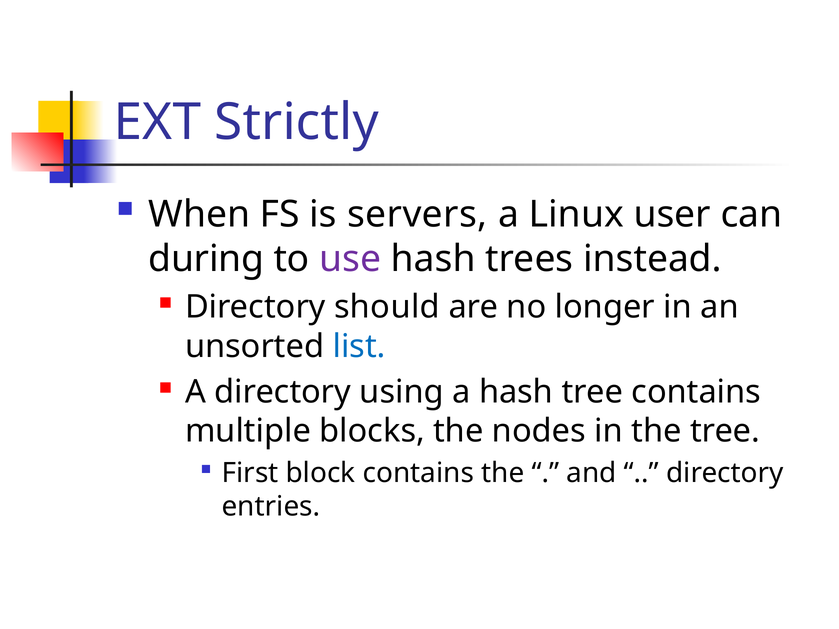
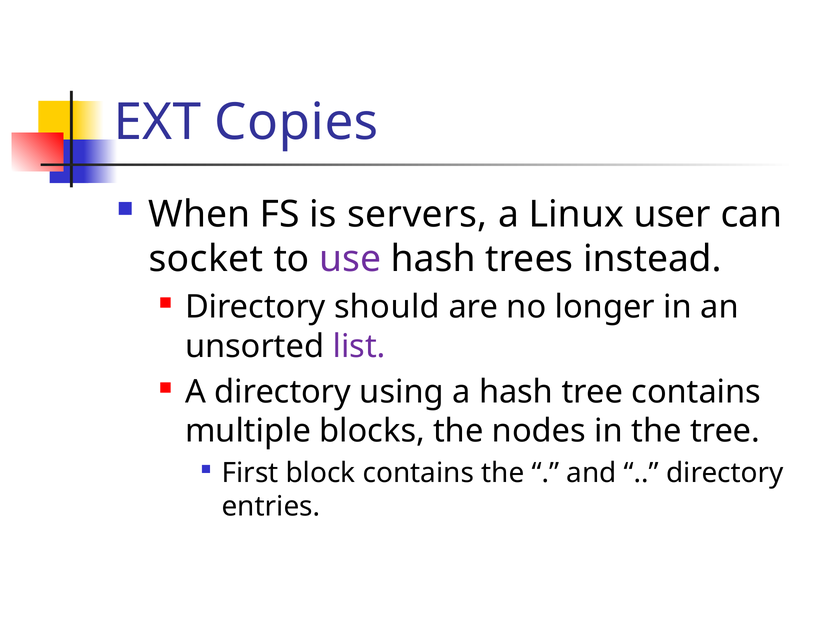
Strictly: Strictly -> Copies (296, 122)
during: during -> socket (206, 259)
list colour: blue -> purple (359, 346)
